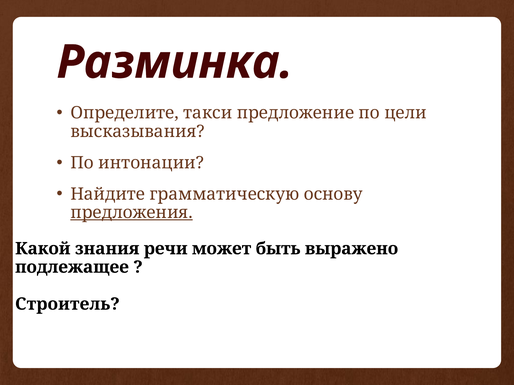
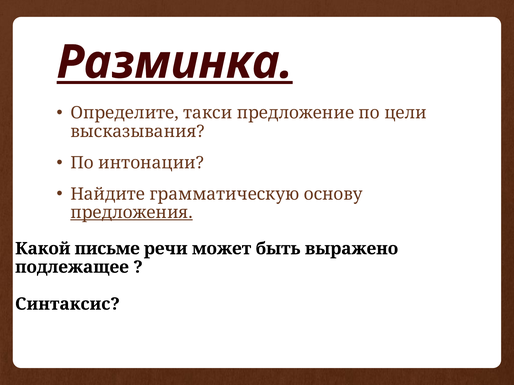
Разминка underline: none -> present (175, 62)
знания: знания -> письме (107, 249)
Строитель: Строитель -> Синтаксис (68, 304)
